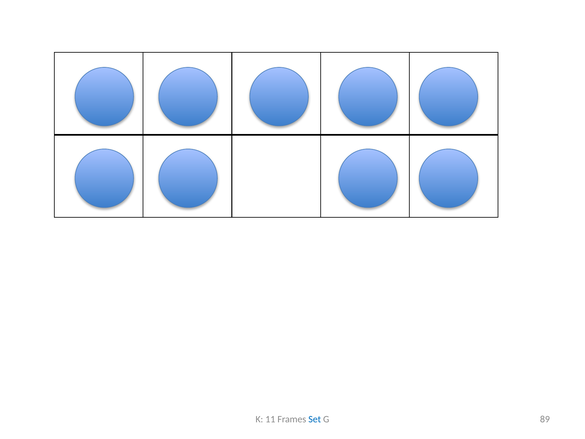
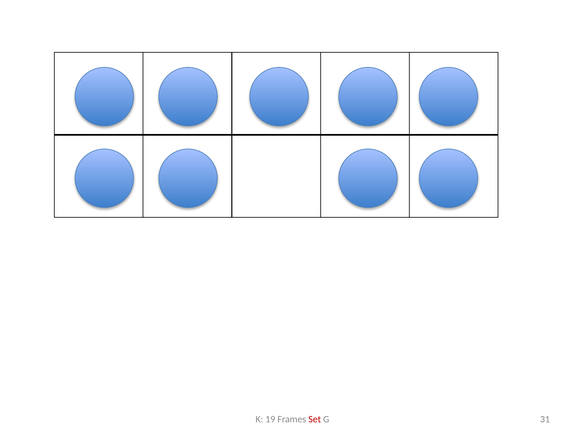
11: 11 -> 19 (270, 419)
Set colour: blue -> red (315, 419)
89: 89 -> 31 (545, 419)
